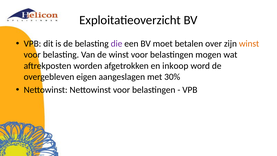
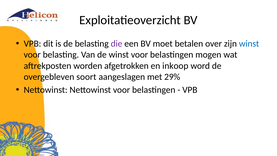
winst colour: orange -> blue (249, 44)
eigen: eigen -> soort (86, 77)
30%: 30% -> 29% (172, 77)
